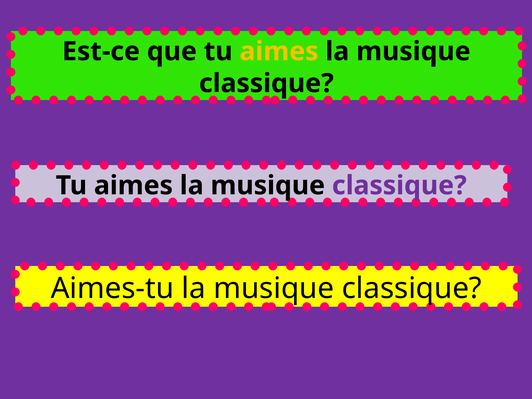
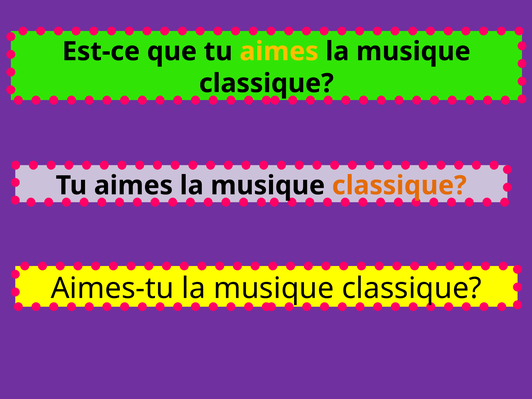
classique colour: purple -> orange (399, 186)
